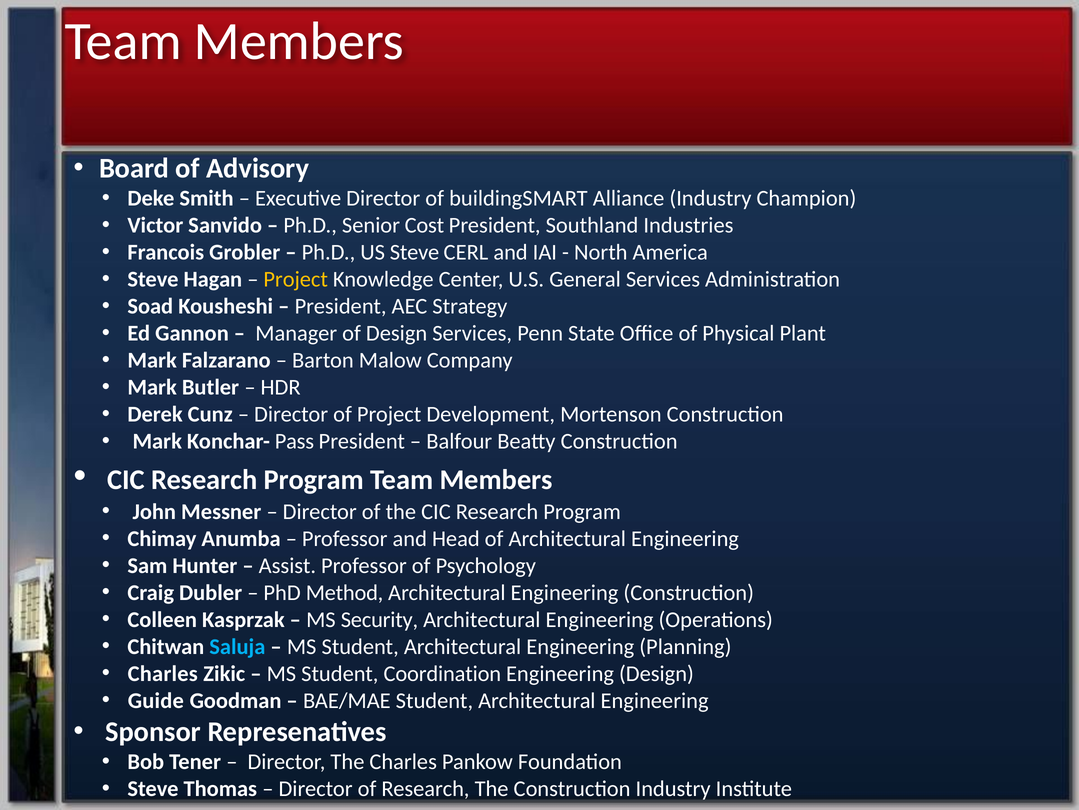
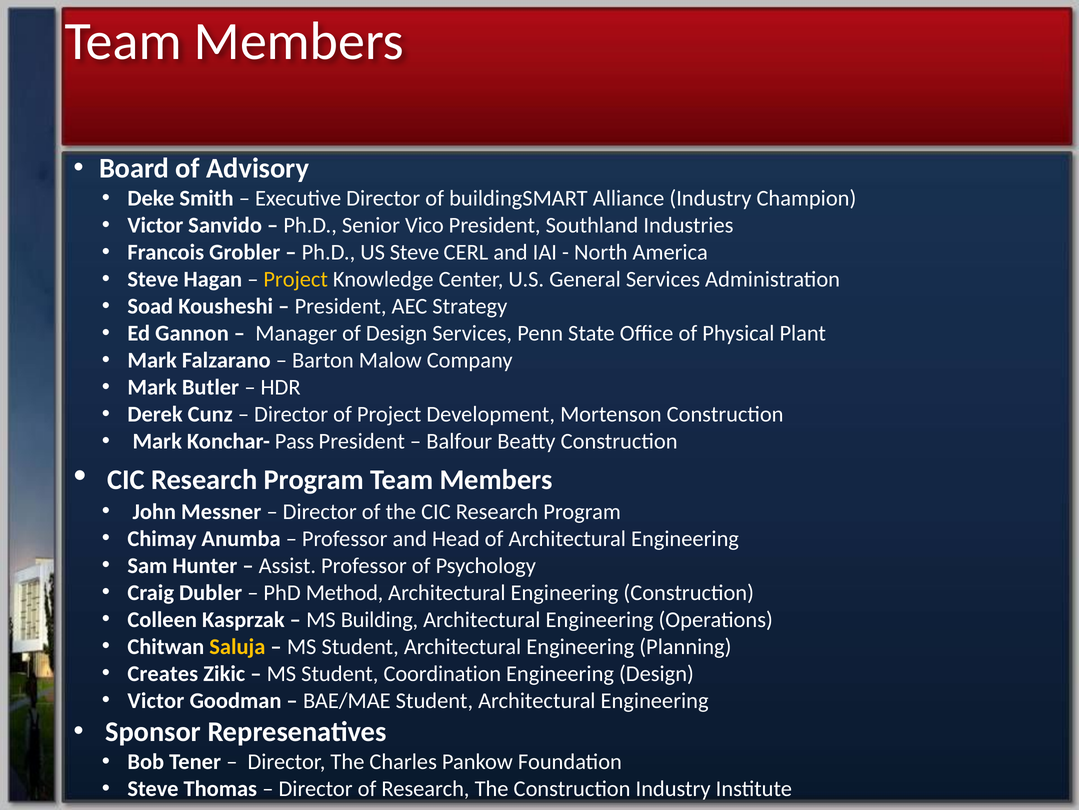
Cost: Cost -> Vico (424, 225)
Security: Security -> Building (379, 619)
Saluja colour: light blue -> yellow (237, 646)
Charles: Charles -> Creates (163, 673)
Guide: Guide -> Victor (156, 700)
